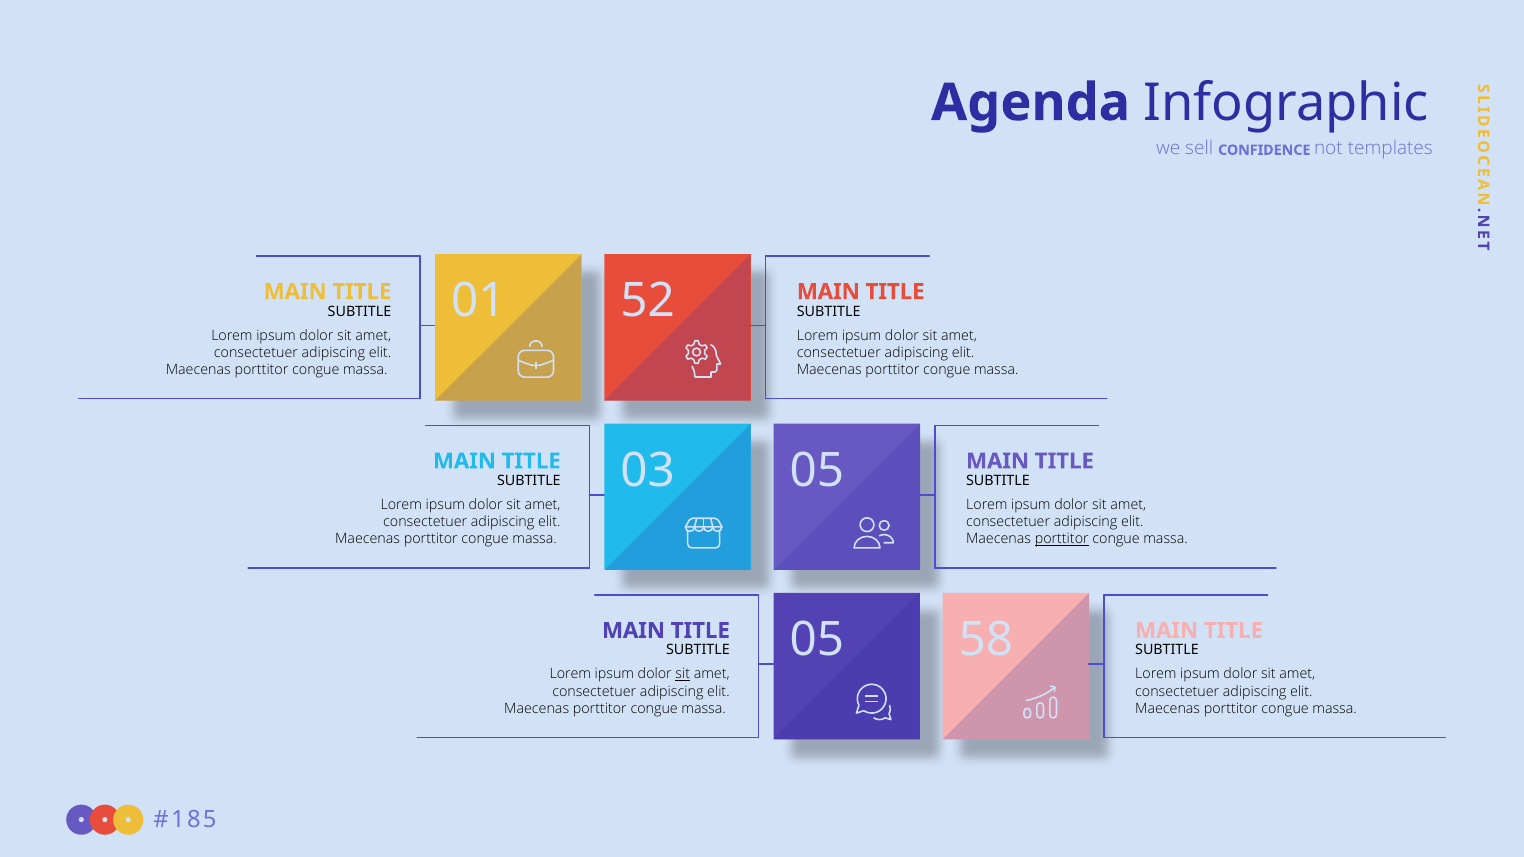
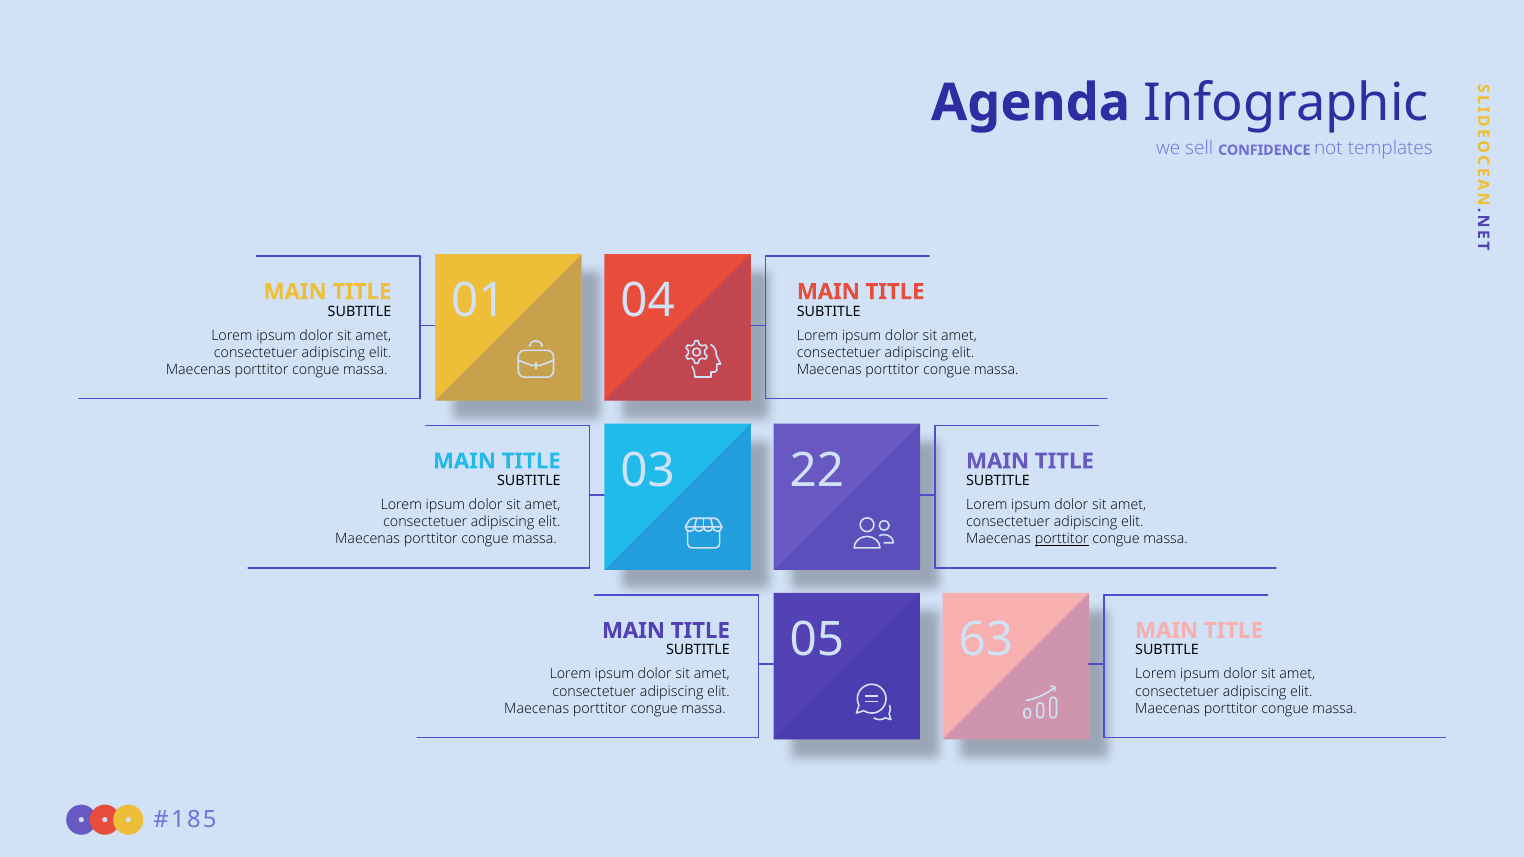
52: 52 -> 04 (648, 301)
03 05: 05 -> 22 (817, 471)
58: 58 -> 63 (986, 640)
sit underline: present -> none (683, 674)
